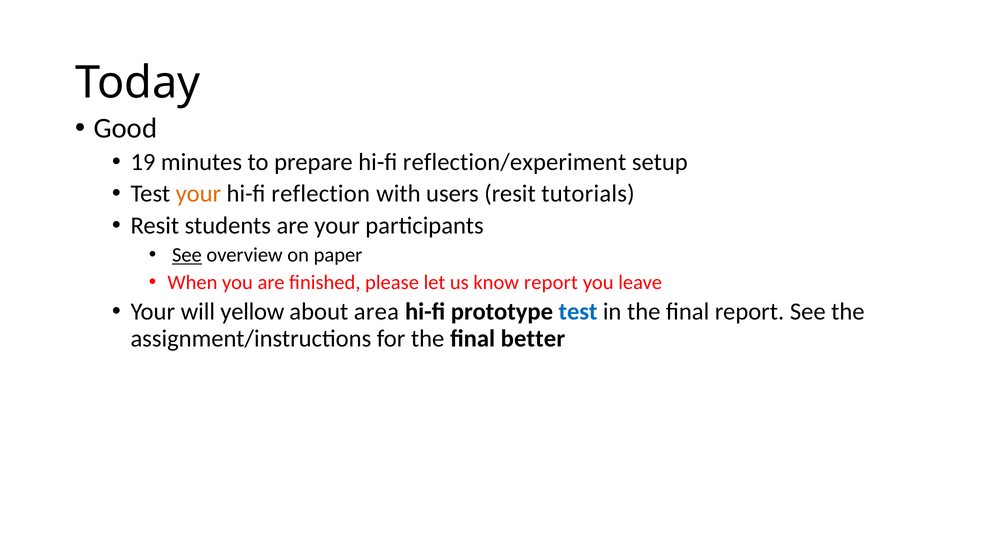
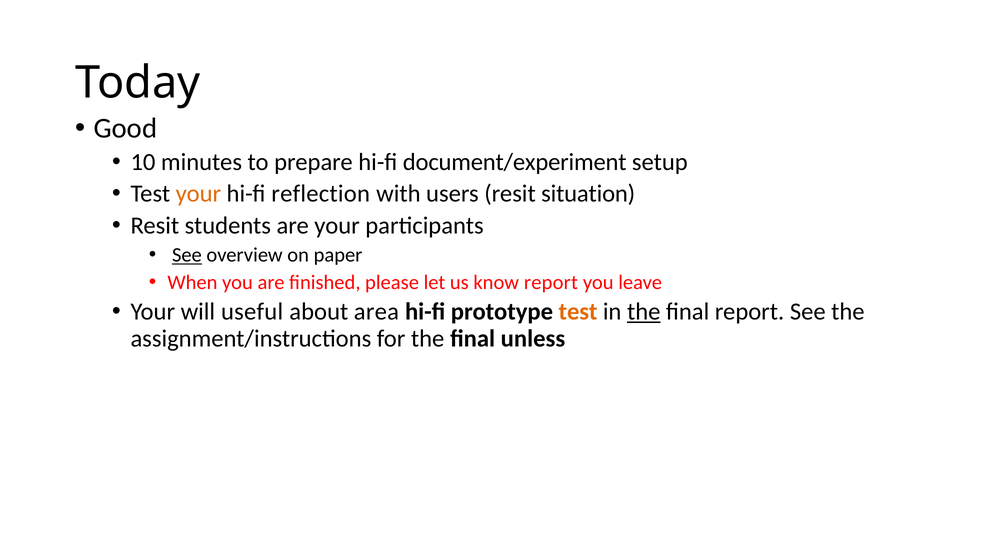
19: 19 -> 10 (143, 162)
reflection/experiment: reflection/experiment -> document/experiment (515, 162)
tutorials: tutorials -> situation (588, 194)
yellow: yellow -> useful (252, 312)
test colour: blue -> orange (578, 312)
the underline: none -> present (644, 312)
better: better -> unless (533, 338)
